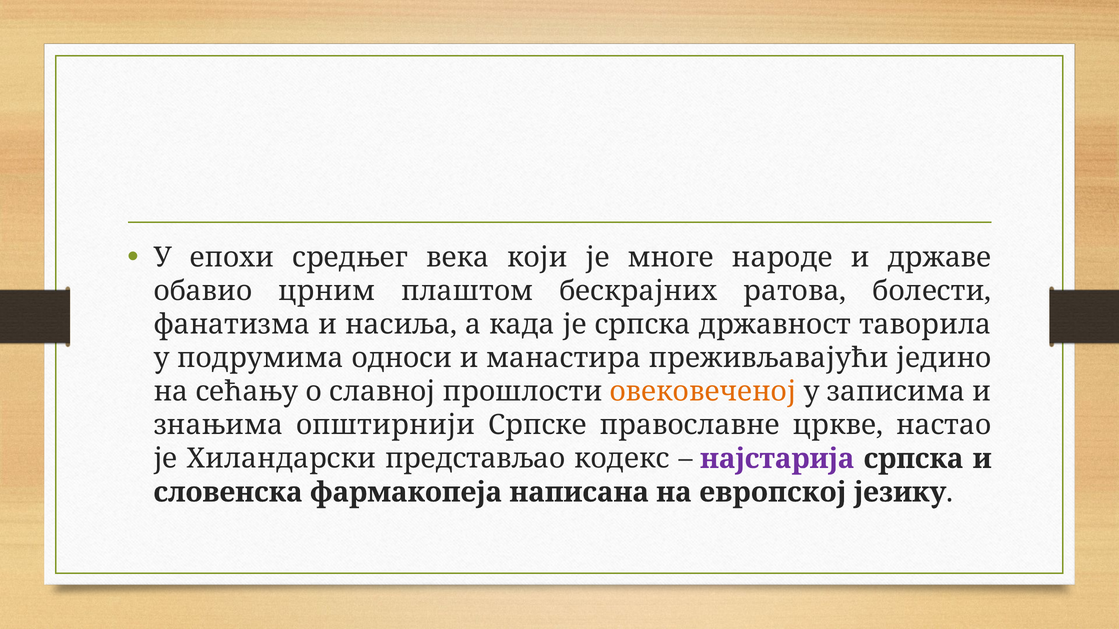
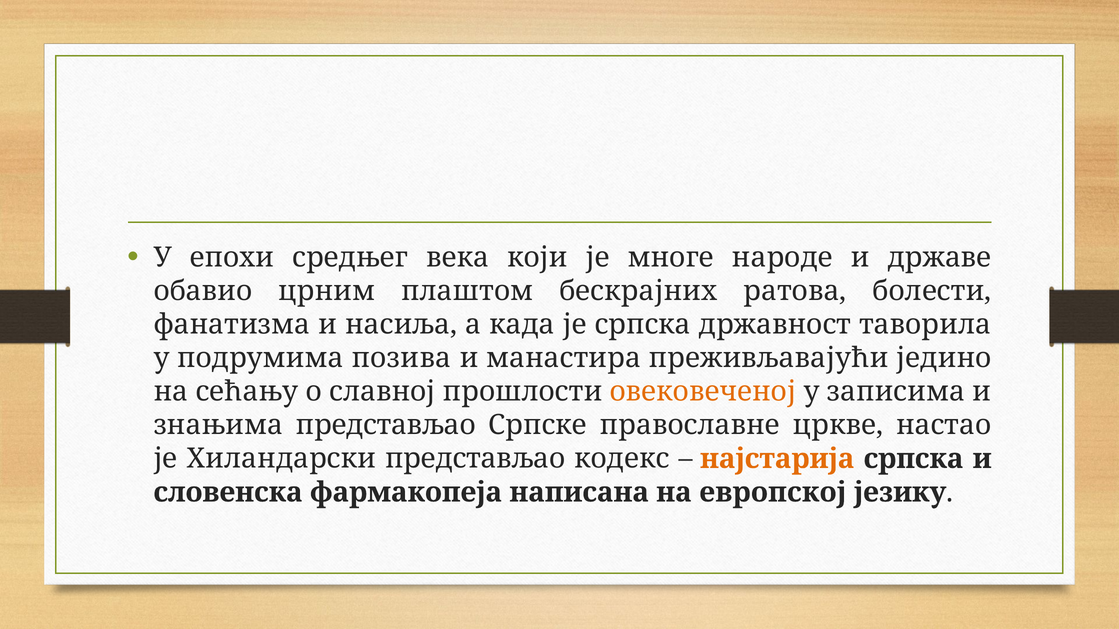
односи: односи -> позива (402, 358)
знањима општирнији: општирнији -> представљао (386, 425)
најстарија colour: purple -> orange (777, 459)
